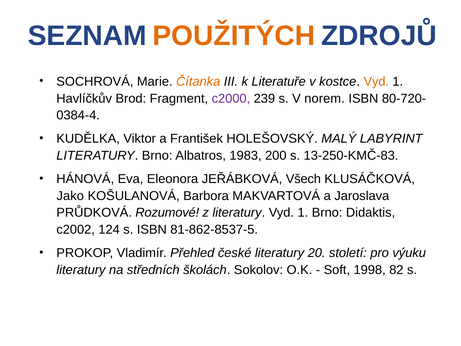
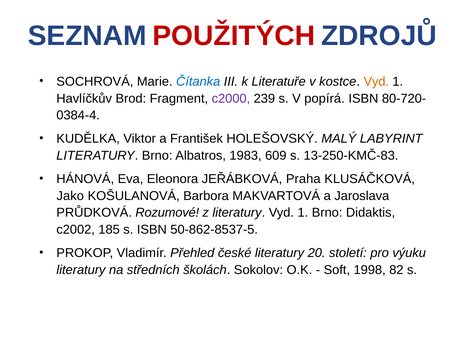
POUŽITÝCH colour: orange -> red (234, 36)
Čítanka colour: orange -> blue (198, 82)
norem: norem -> popírá (325, 98)
200: 200 -> 609 (276, 156)
Všech: Všech -> Praha (303, 179)
124: 124 -> 185 (109, 230)
81-862-8537-5: 81-862-8537-5 -> 50-862-8537-5 (214, 230)
